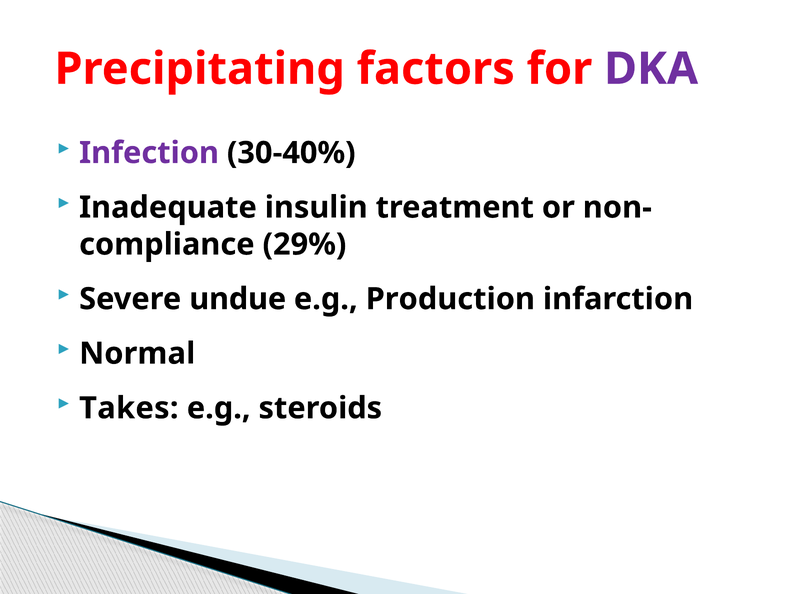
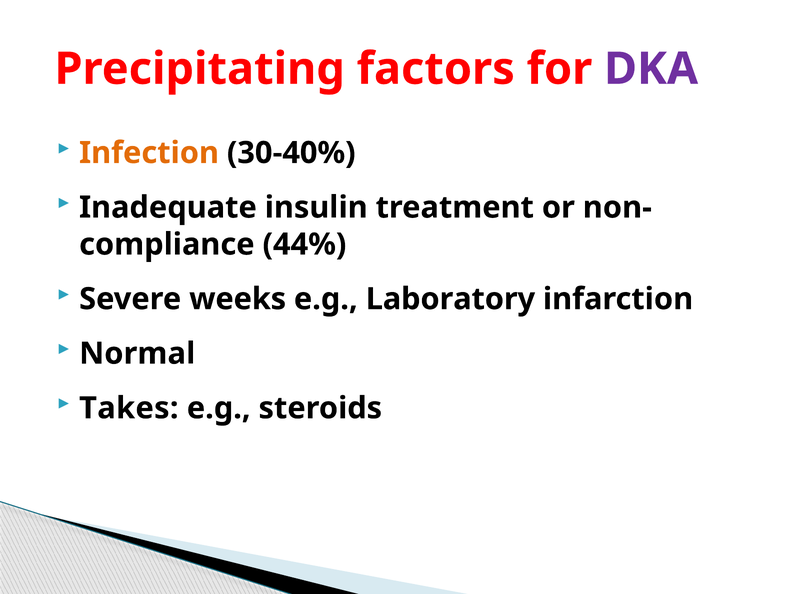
Infection colour: purple -> orange (149, 153)
29%: 29% -> 44% (304, 244)
undue: undue -> weeks (238, 299)
Production: Production -> Laboratory (450, 299)
